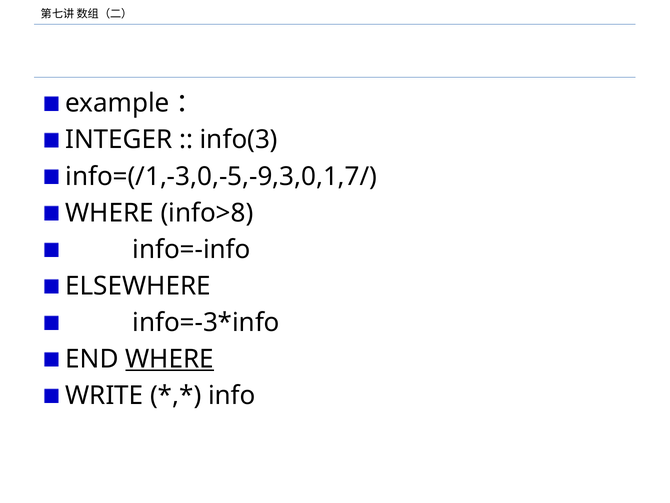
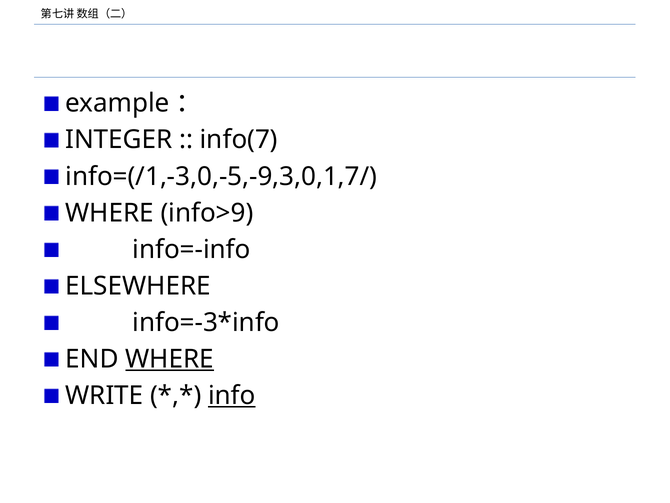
info(3: info(3 -> info(7 (239, 140)
info>8: info>8 -> info>9 (207, 213)
info underline: none -> present (232, 395)
